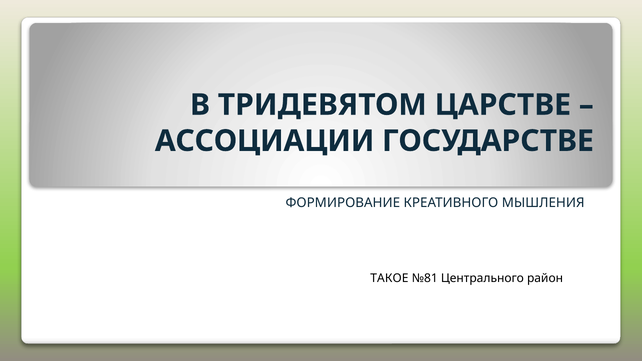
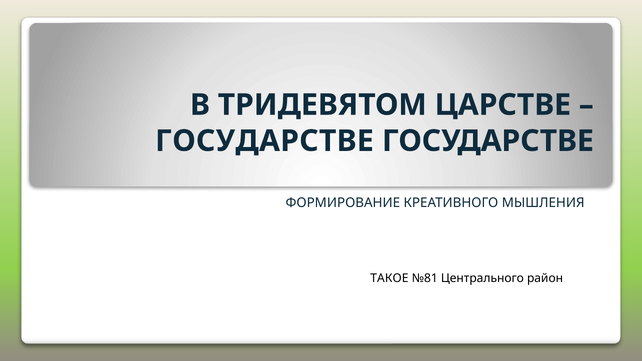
АССОЦИАЦИИ: АССОЦИАЦИИ -> ГОСУДАРСТВЕ (264, 141)
